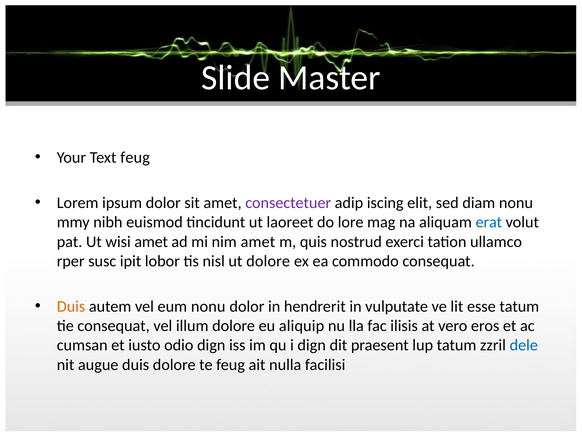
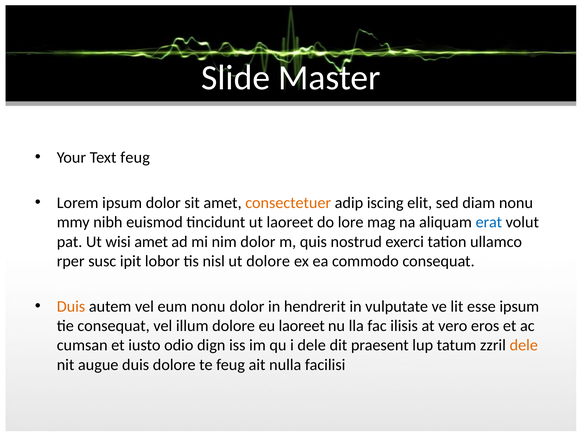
consectetuer colour: purple -> orange (288, 203)
nim amet: amet -> dolor (258, 241)
esse tatum: tatum -> ipsum (519, 306)
eu aliquip: aliquip -> laoreet (302, 326)
i dign: dign -> dele (312, 345)
dele colour: blue -> orange (524, 345)
